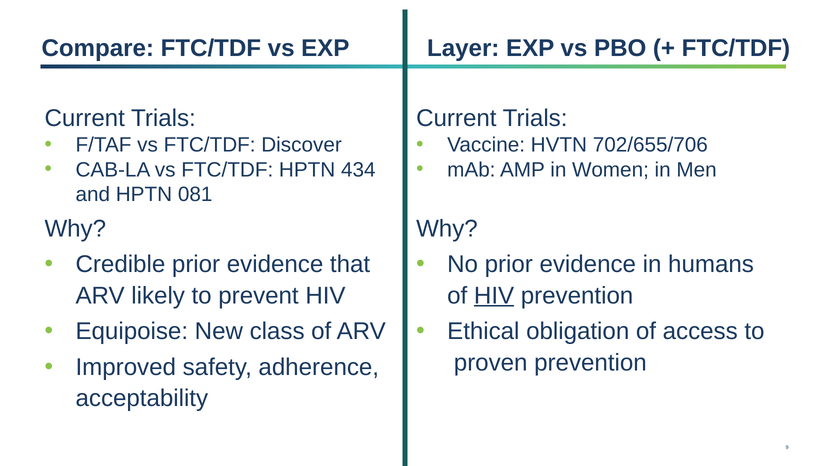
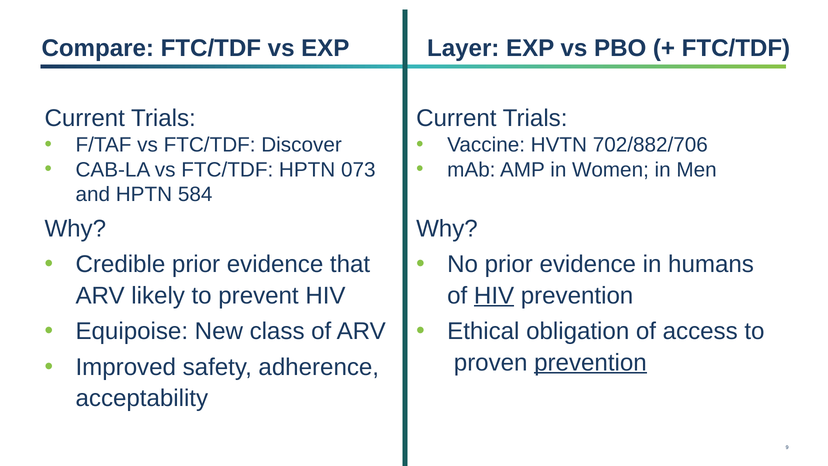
702/655/706: 702/655/706 -> 702/882/706 (650, 145)
434: 434 -> 073 (358, 170)
081: 081 -> 584 (195, 194)
prevention underline: none -> present (590, 362)
